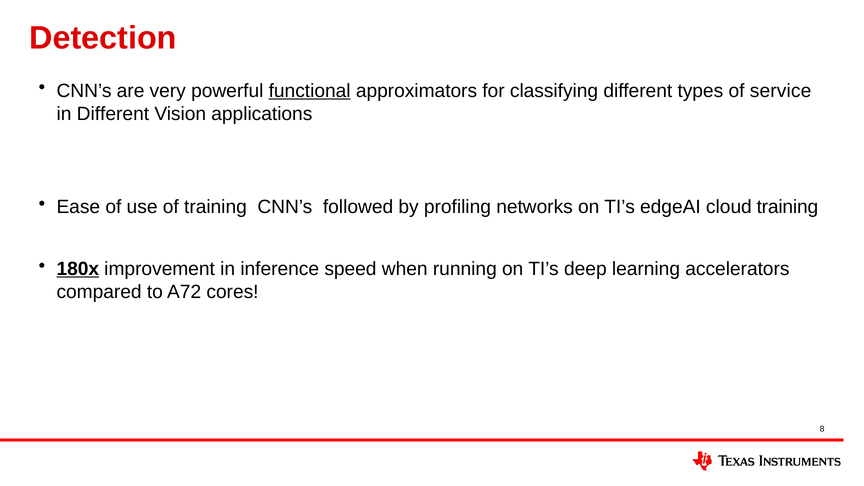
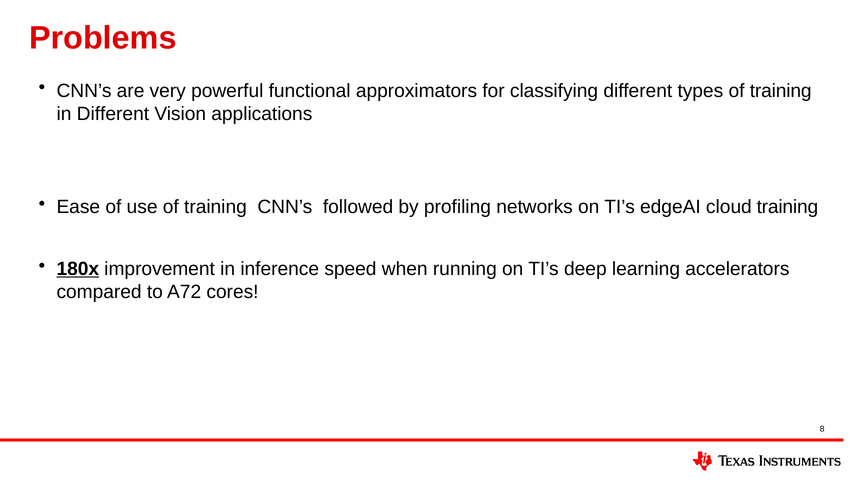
Detection: Detection -> Problems (103, 38)
functional underline: present -> none (310, 91)
types of service: service -> training (781, 91)
